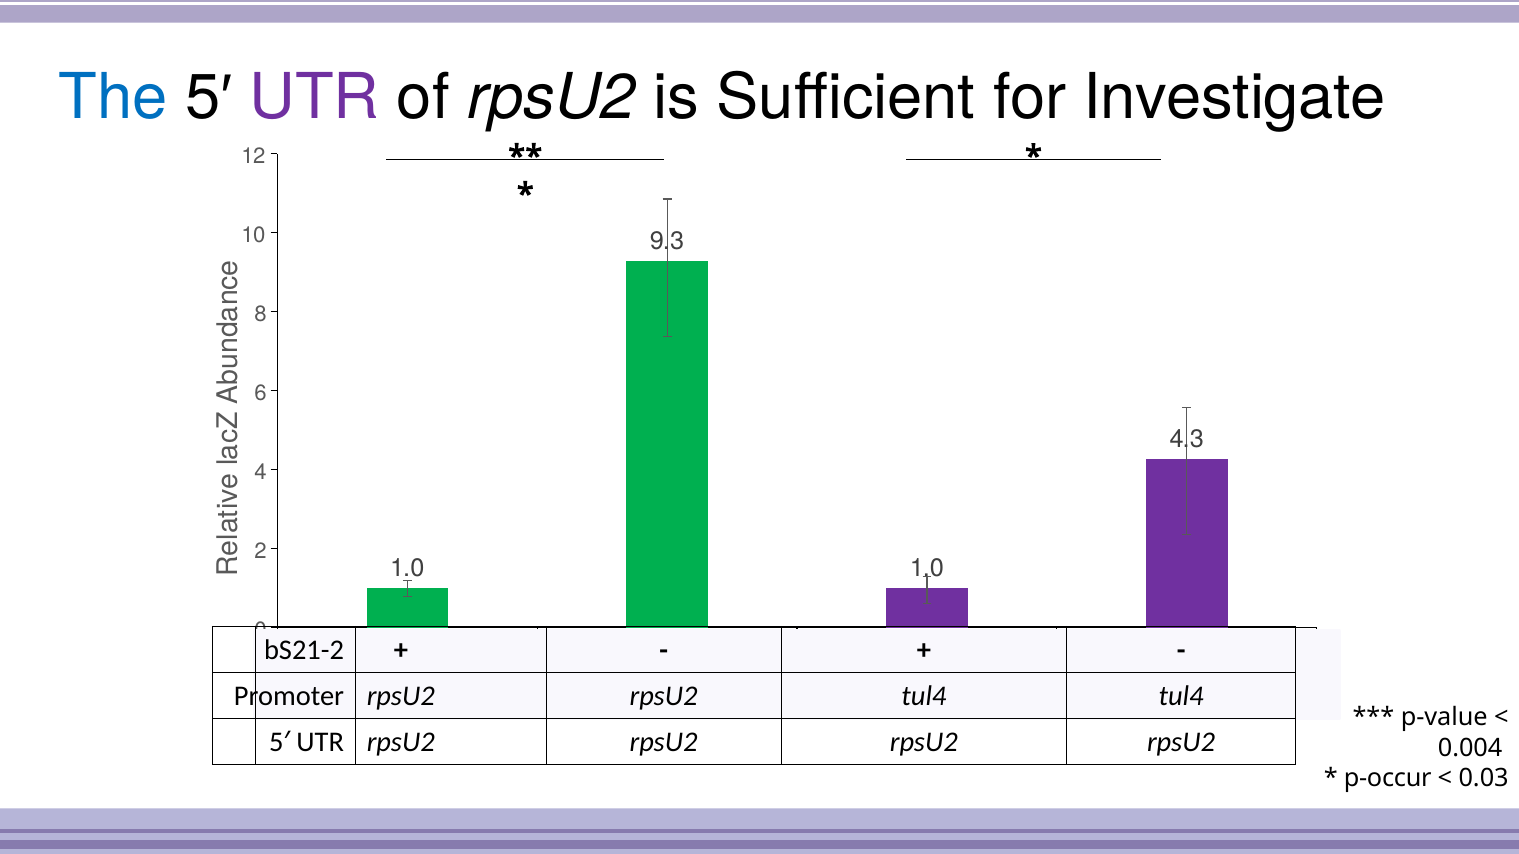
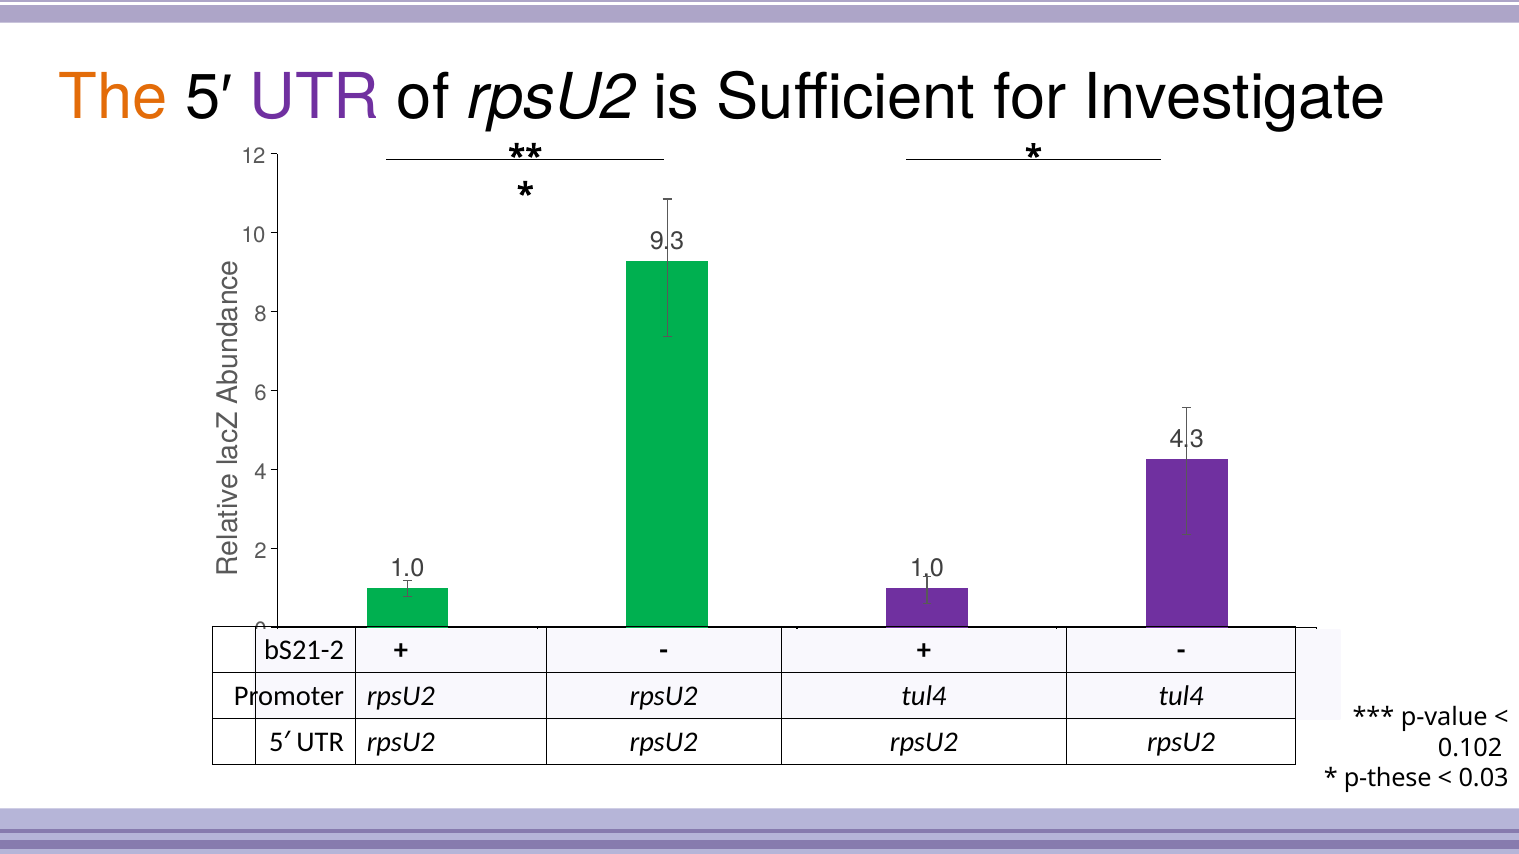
The colour: blue -> orange (113, 97)
0.004: 0.004 -> 0.102 (1470, 748)
p-occur: p-occur -> p-these (1388, 779)
